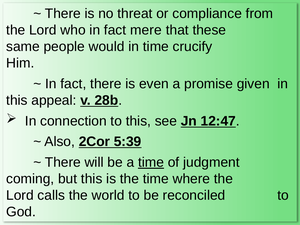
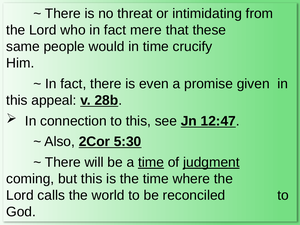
compliance: compliance -> intimidating (207, 14)
5:39: 5:39 -> 5:30 (128, 142)
judgment underline: none -> present (211, 162)
